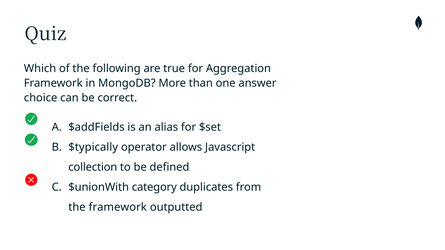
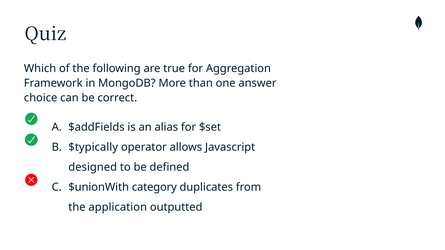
collection: collection -> designed (93, 167)
the framework: framework -> application (118, 207)
